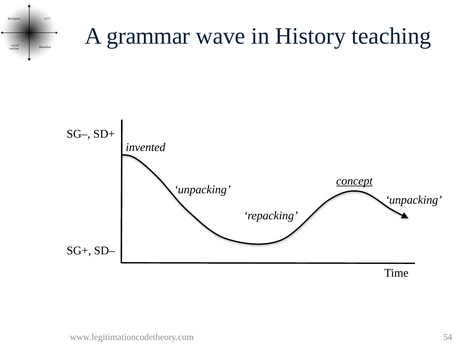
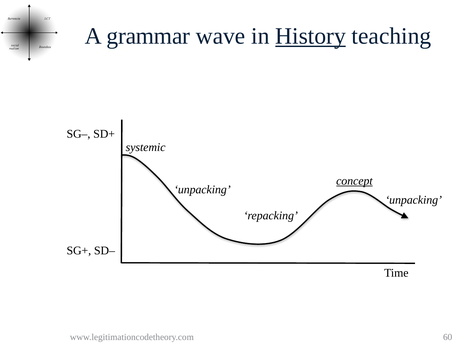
History underline: none -> present (311, 36)
invented: invented -> systemic (146, 147)
54: 54 -> 60 (448, 337)
